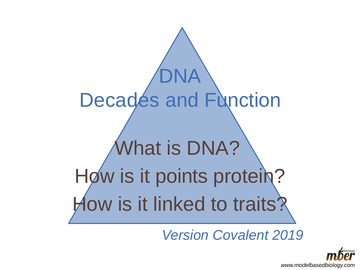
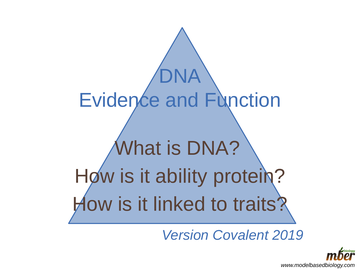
Decades: Decades -> Evidence (120, 100)
points: points -> ability (181, 176)
